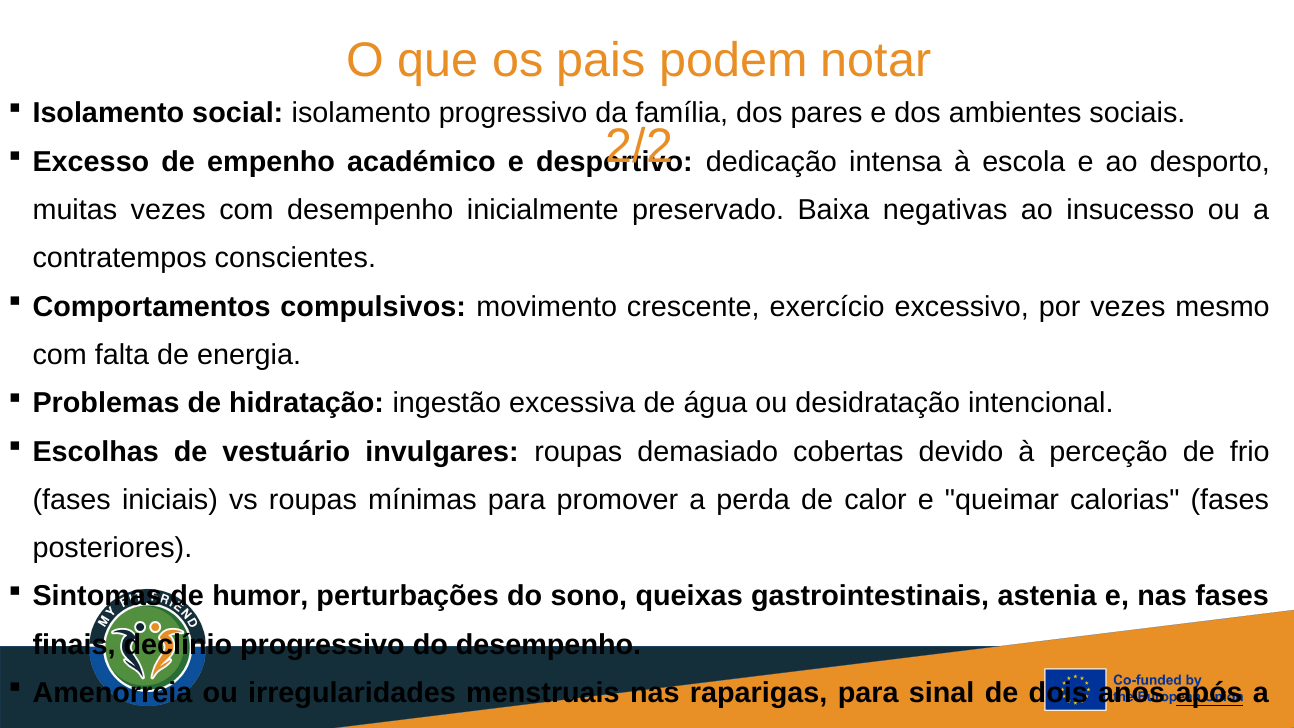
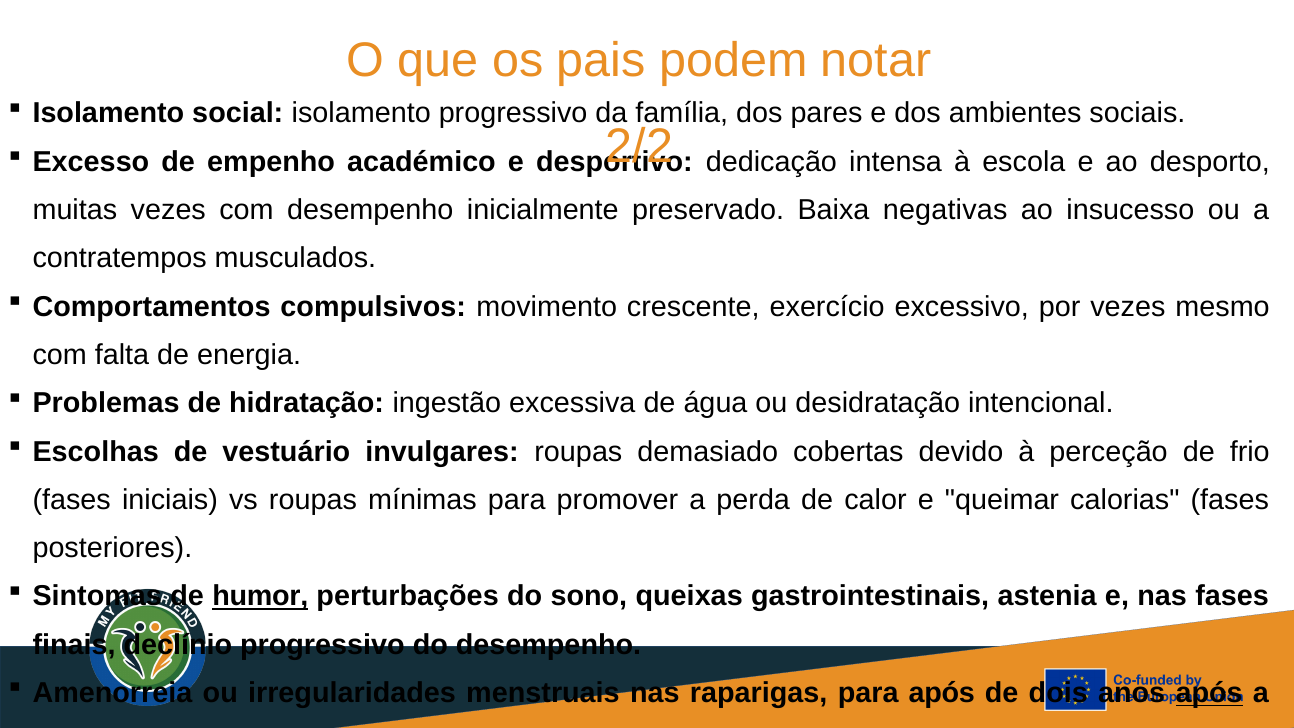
conscientes: conscientes -> musculados (295, 258)
humor underline: none -> present (260, 596)
para sinal: sinal -> após (942, 693)
